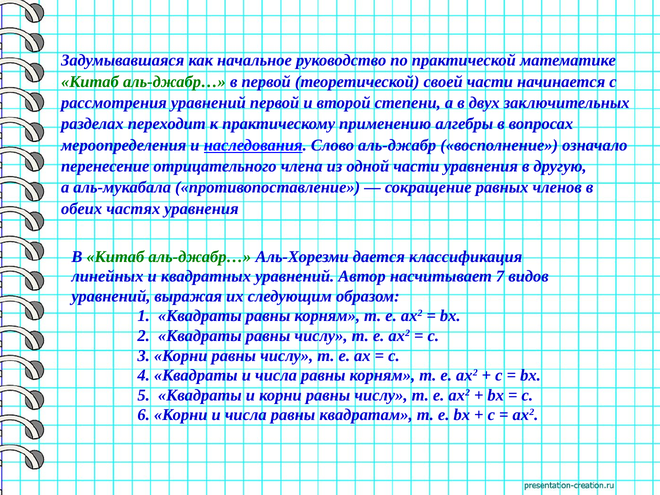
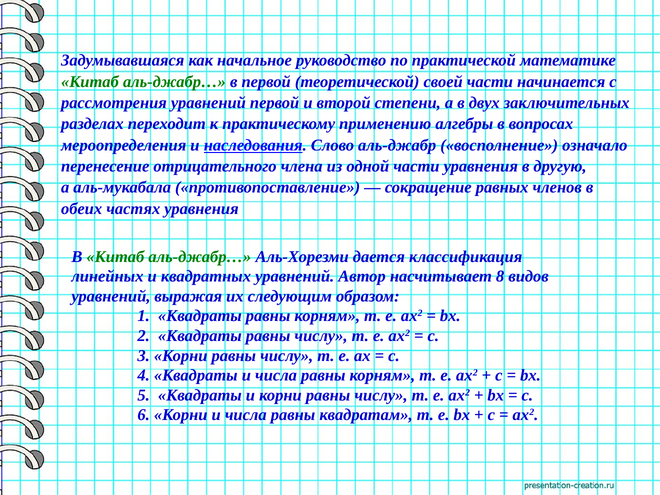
7: 7 -> 8 (500, 276)
